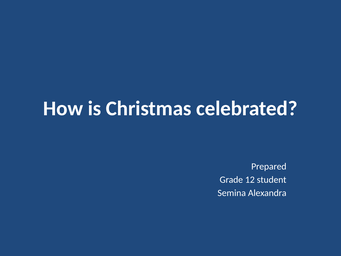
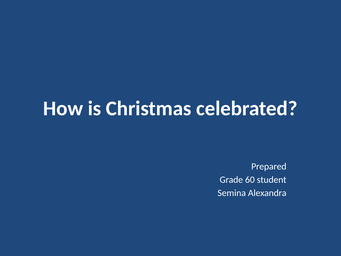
12: 12 -> 60 (250, 180)
